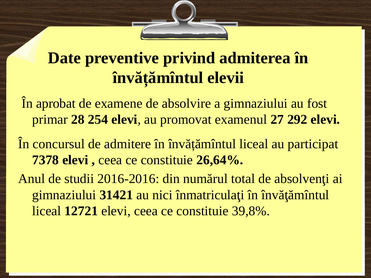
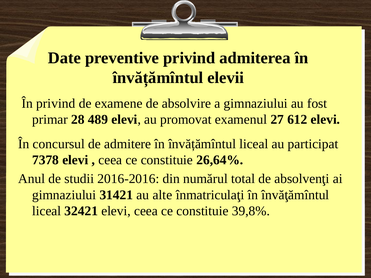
În aprobat: aprobat -> privind (56, 104)
254: 254 -> 489 (98, 120)
292: 292 -> 612 (297, 120)
nici: nici -> alte (162, 195)
12721: 12721 -> 32421 (81, 211)
